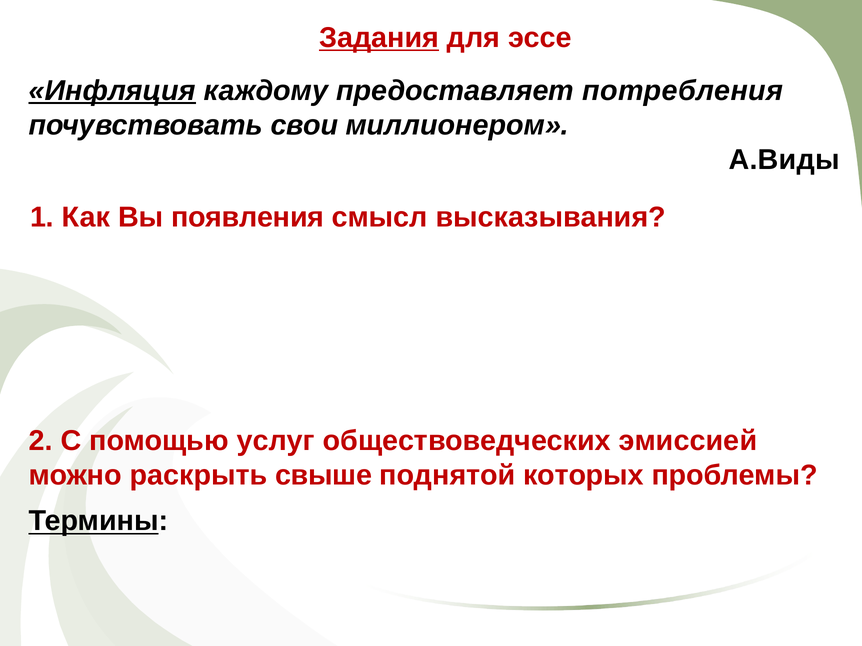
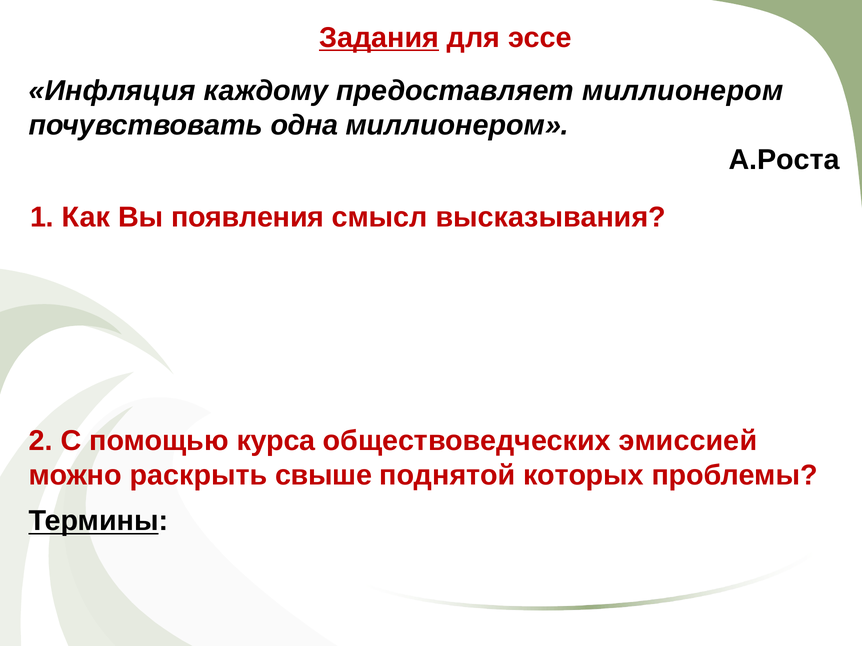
Инфляция underline: present -> none (112, 91)
предоставляет потребления: потребления -> миллионером (683, 91)
свои: свои -> одна (304, 125)
А.Виды: А.Виды -> А.Роста (784, 160)
услуг: услуг -> курса (276, 441)
